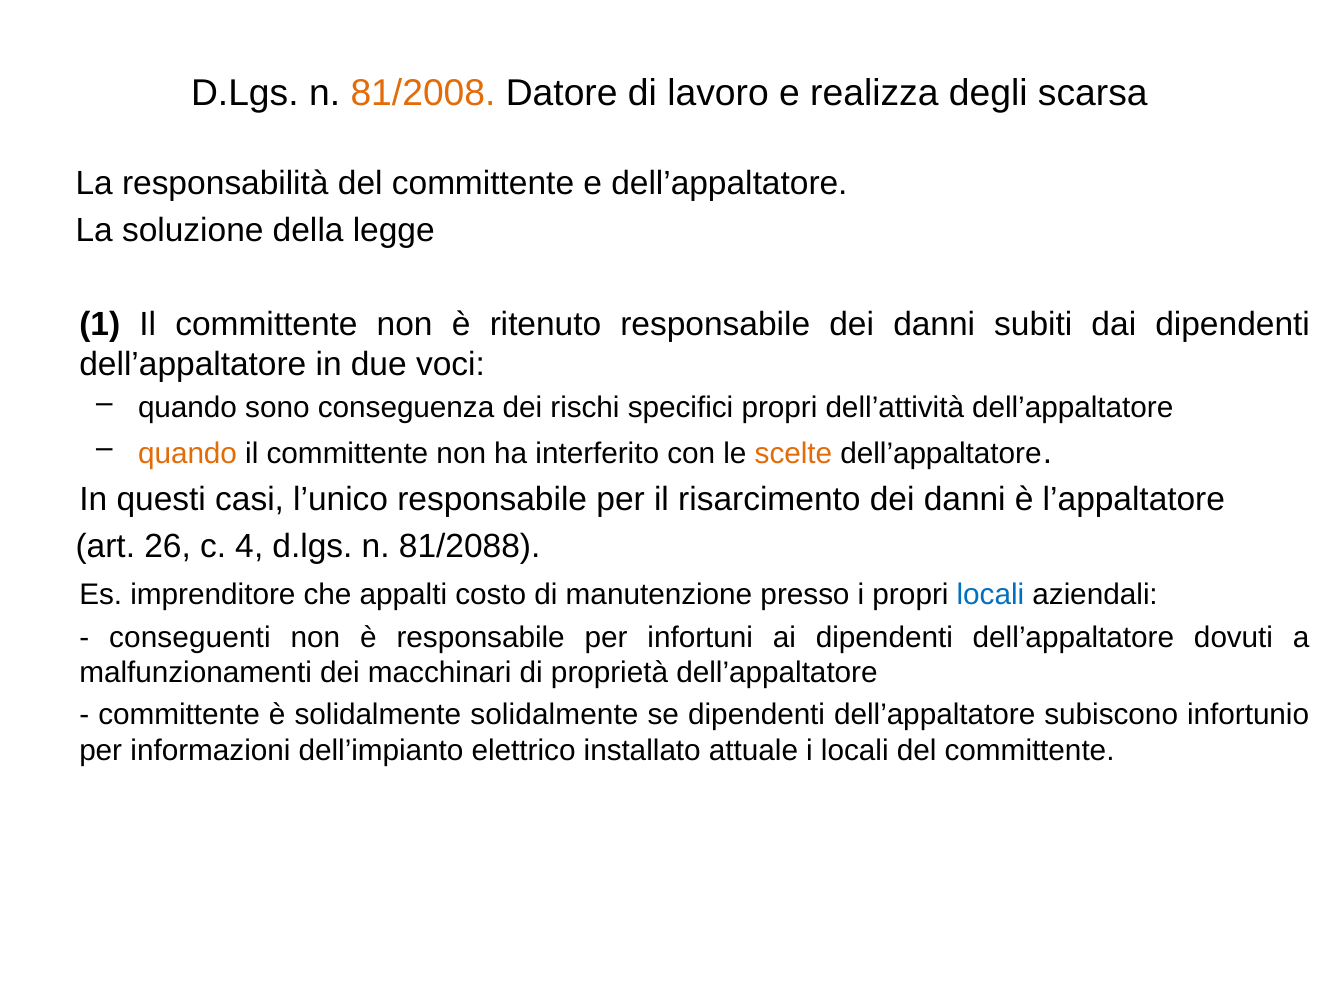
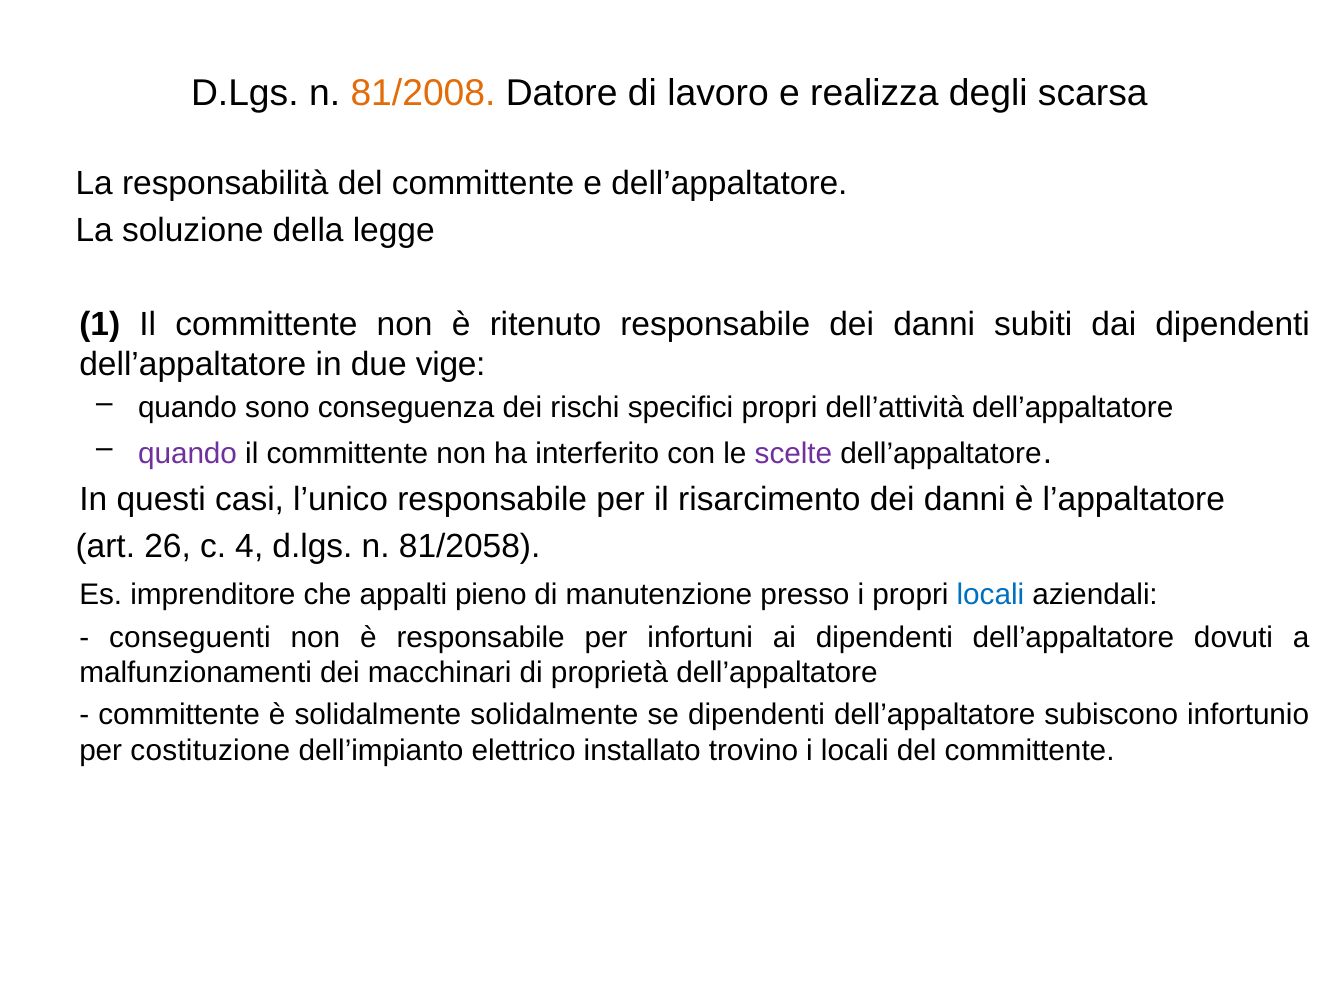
voci: voci -> vige (451, 364)
quando colour: orange -> purple (188, 454)
scelte colour: orange -> purple (793, 454)
81/2088: 81/2088 -> 81/2058 (470, 547)
costo: costo -> pieno (491, 595)
informazioni: informazioni -> costituzione (210, 750)
attuale: attuale -> trovino (753, 750)
